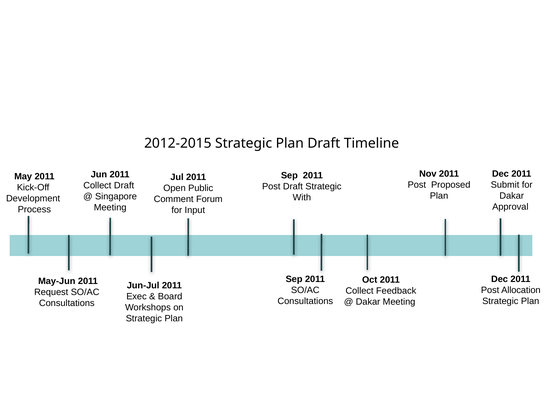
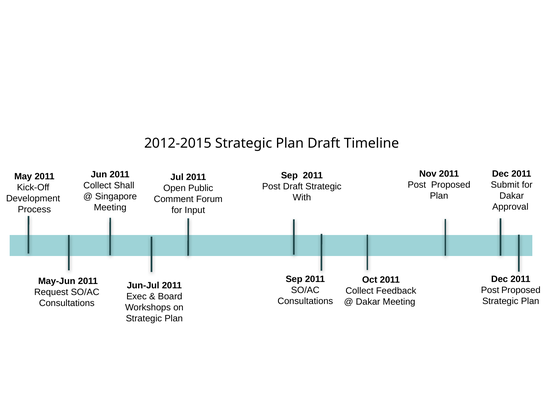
Collect Draft: Draft -> Shall (124, 186)
Allocation: Allocation -> Proposed (521, 290)
